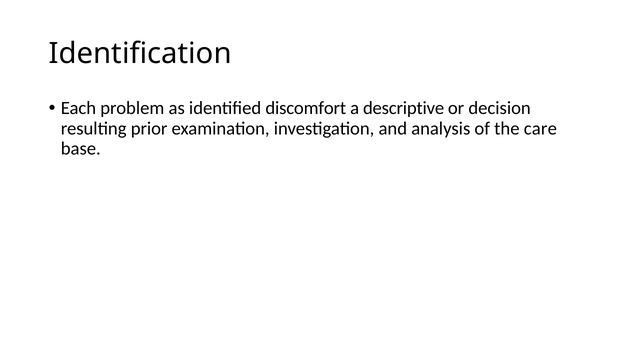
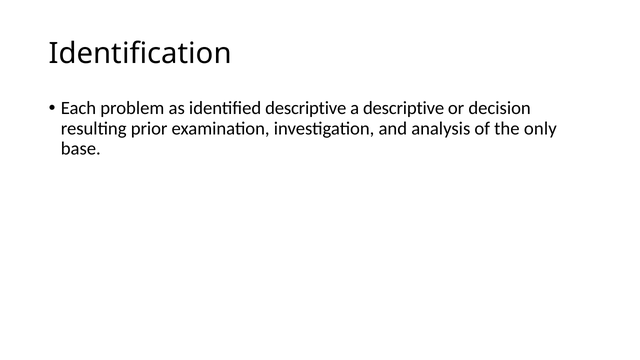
identified discomfort: discomfort -> descriptive (306, 108)
care: care -> only (540, 128)
